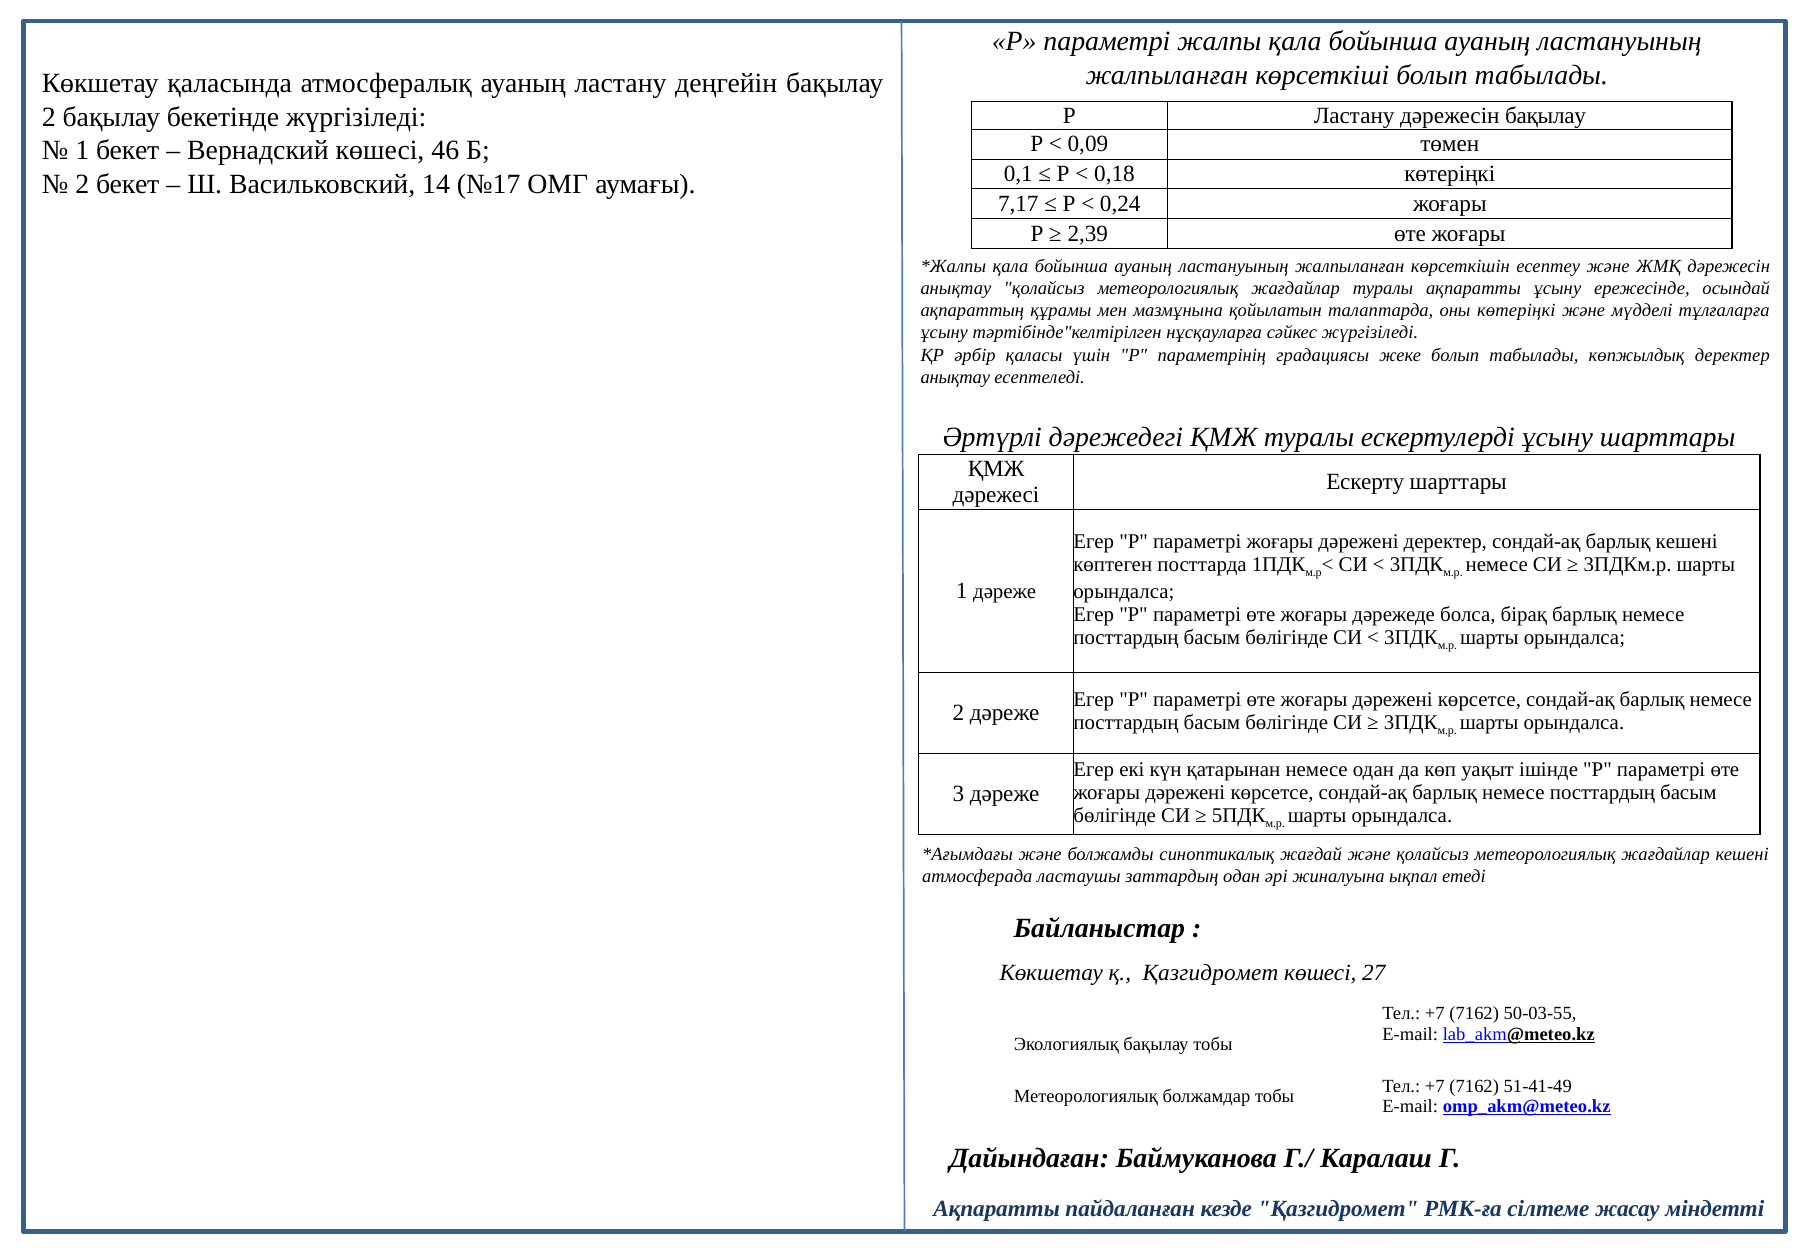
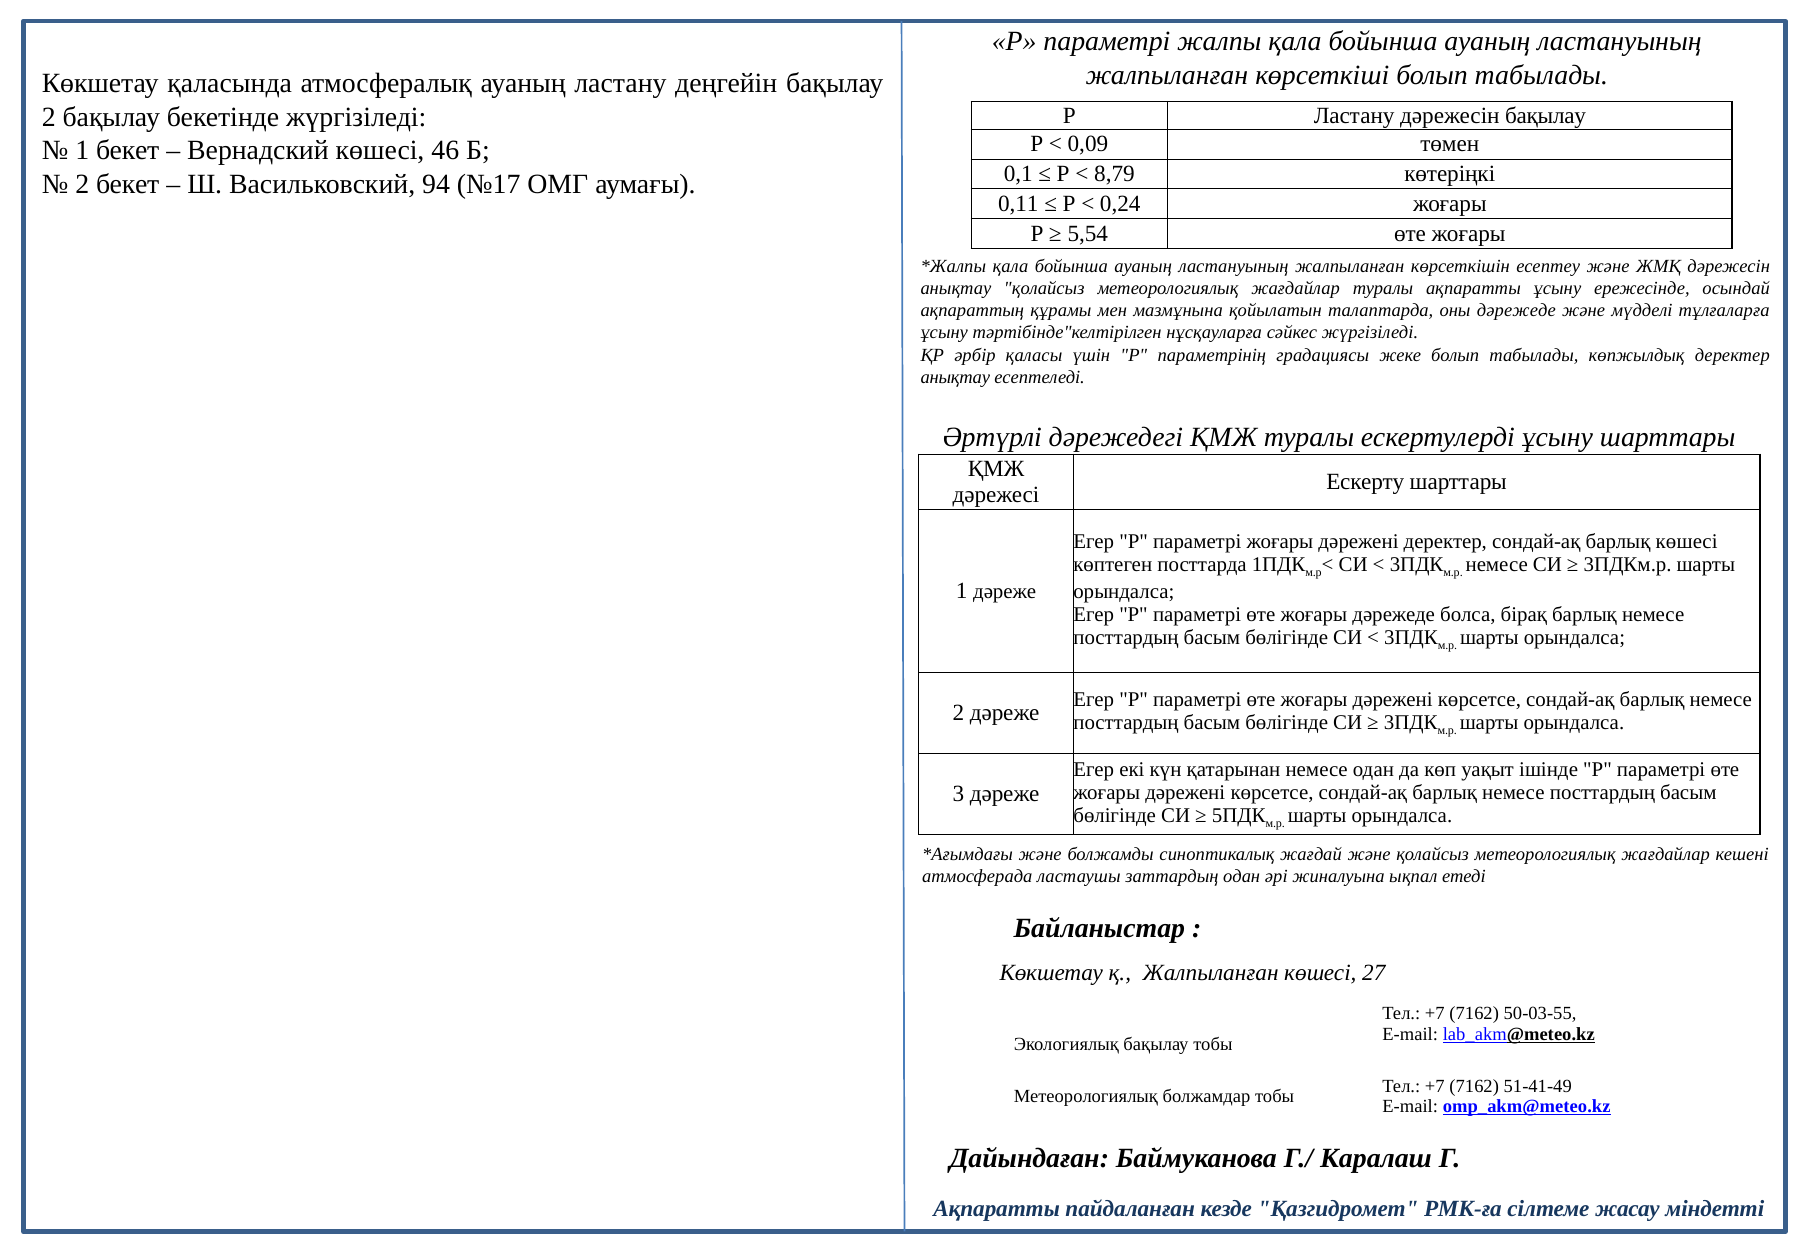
0,18: 0,18 -> 8,79 (1114, 174)
14: 14 -> 94 (436, 184)
7,17: 7,17 -> 0,11 (1018, 204)
2,39: 2,39 -> 5,54 (1088, 233)
оны көтеріңкі: көтеріңкі -> дәрежеде (1516, 310)
барлық кешені: кешені -> көшесі (1687, 541)
қ Қазгидромет: Қазгидромет -> Жалпыланған (1211, 972)
